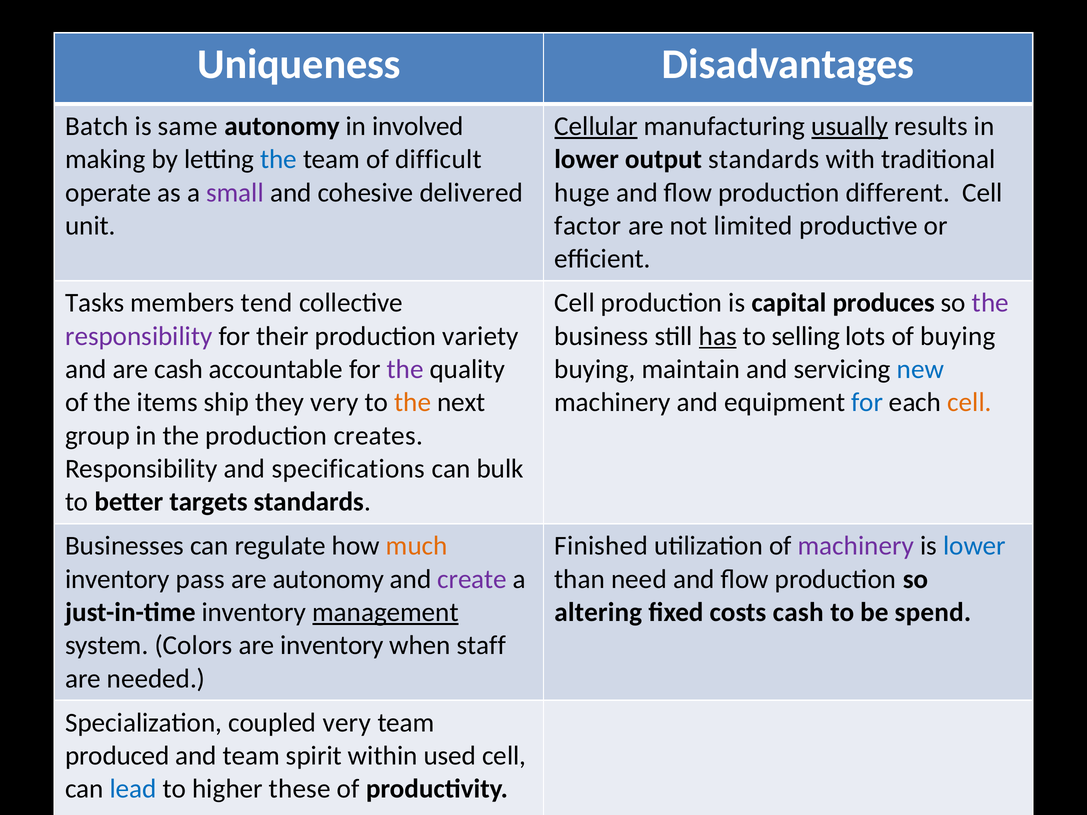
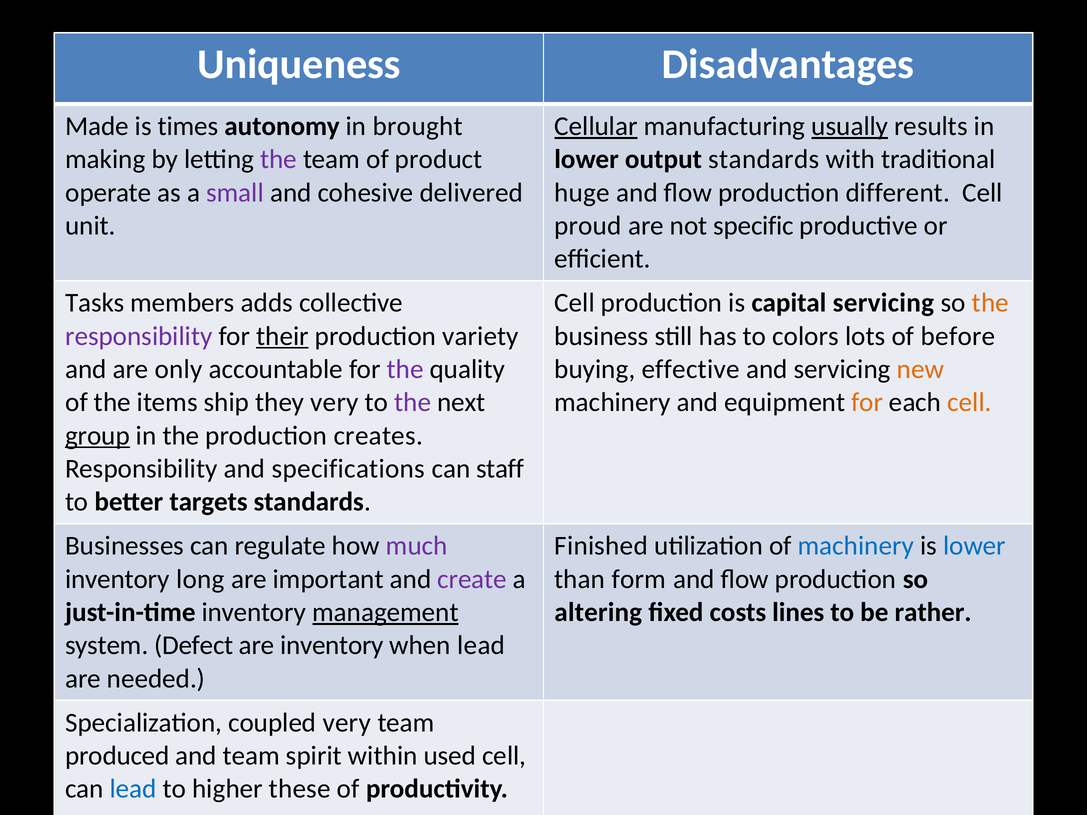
Batch: Batch -> Made (97, 126)
same: same -> times (188, 126)
involved: involved -> brought (418, 126)
the colour: blue -> purple (279, 160)
difficult: difficult -> product (439, 160)
factor: factor -> proud (588, 226)
limited: limited -> specific (754, 226)
tend: tend -> adds (267, 303)
capital produces: produces -> servicing (883, 303)
the colour: purple -> orange (990, 303)
their underline: none -> present (282, 336)
has underline: present -> none (718, 336)
selling: selling -> colors (806, 336)
of buying: buying -> before (958, 336)
are cash: cash -> only (178, 369)
maintain: maintain -> effective (691, 369)
new colour: blue -> orange (920, 369)
the colour: orange -> purple (413, 403)
for colour: blue -> orange (867, 403)
group underline: none -> present (98, 436)
bulk: bulk -> staff (500, 469)
much colour: orange -> purple (417, 546)
machinery colour: purple -> blue (856, 546)
pass: pass -> long (200, 579)
are autonomy: autonomy -> important (328, 579)
need: need -> form (639, 579)
costs cash: cash -> lines (798, 613)
spend: spend -> rather (933, 613)
Colors: Colors -> Defect (194, 646)
when staff: staff -> lead (481, 646)
